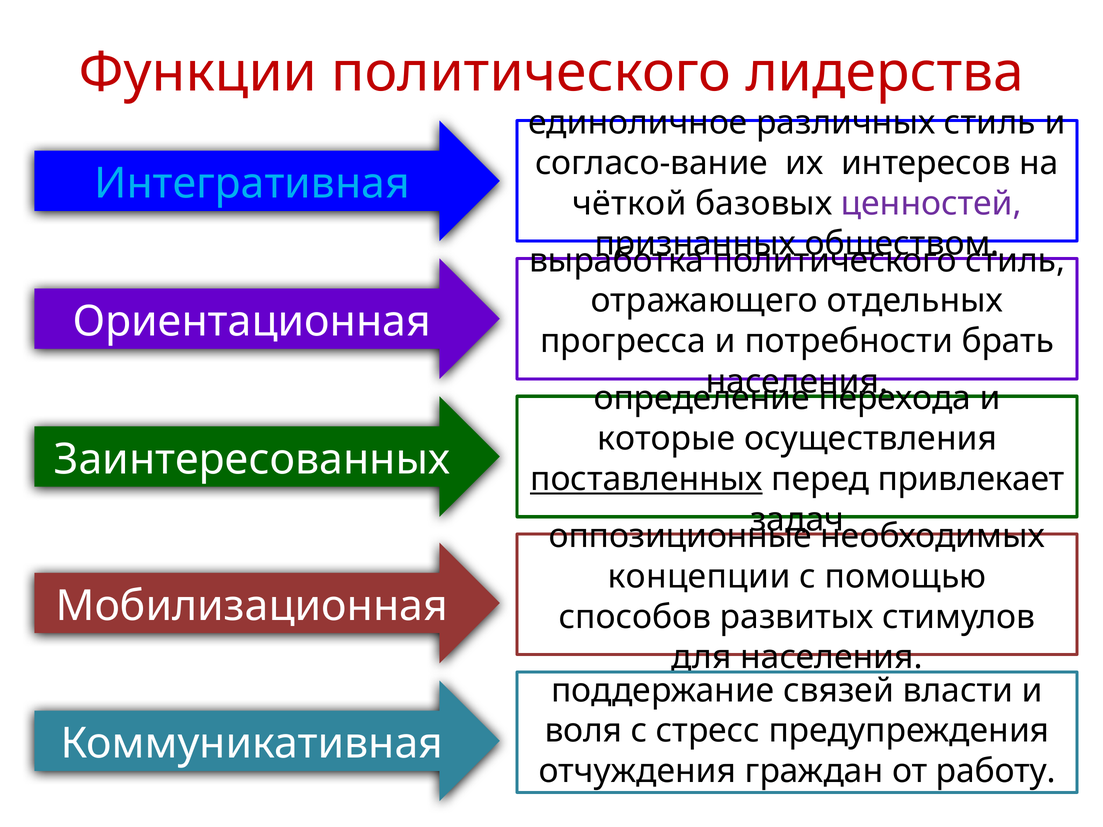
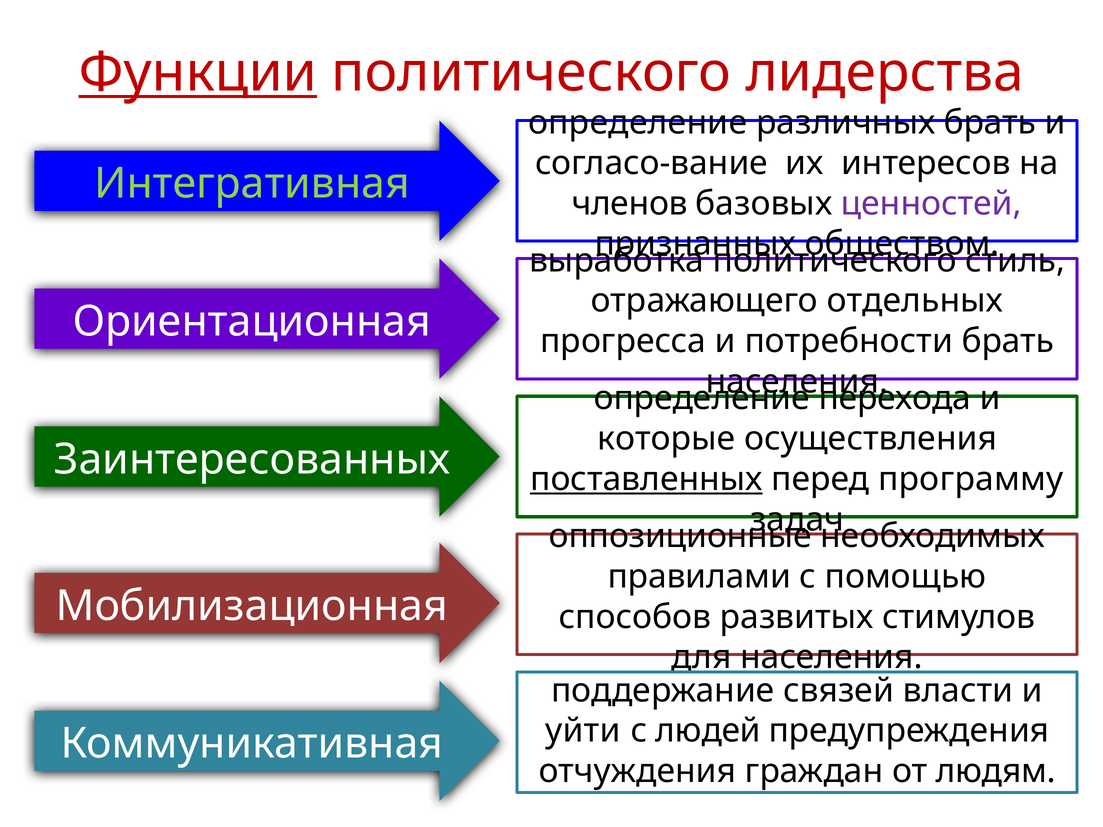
Функции underline: none -> present (198, 73)
единоличное: единоличное -> определение (638, 123)
различных стиль: стиль -> брать (990, 123)
Интегративная colour: light blue -> light green (252, 184)
чёткой: чёткой -> членов (630, 203)
привлекает: привлекает -> программу (971, 479)
концепции: концепции -> правилами (699, 577)
воля: воля -> уйти (583, 731)
стресс: стресс -> людей (708, 731)
работу: работу -> людям (996, 772)
